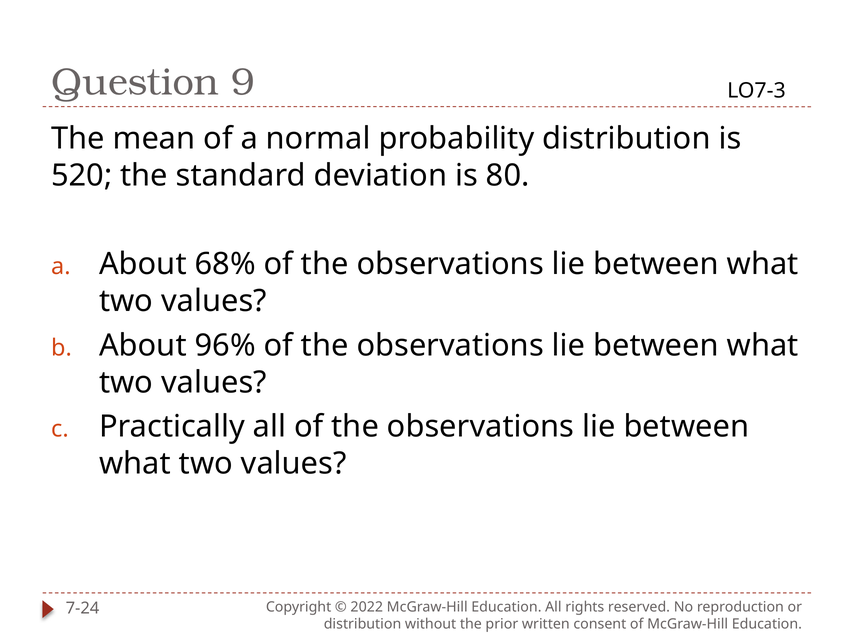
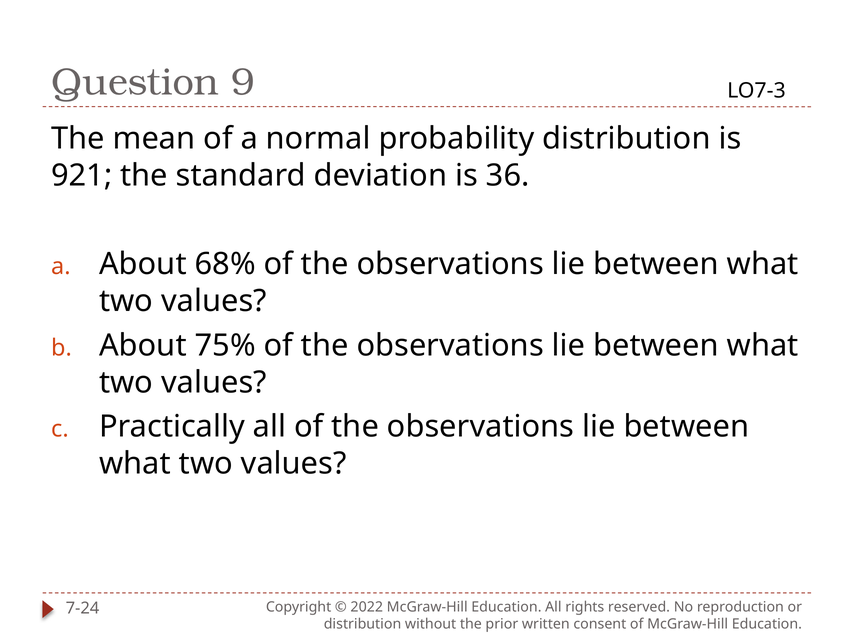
520: 520 -> 921 (82, 176)
80: 80 -> 36 (508, 176)
96%: 96% -> 75% (225, 346)
